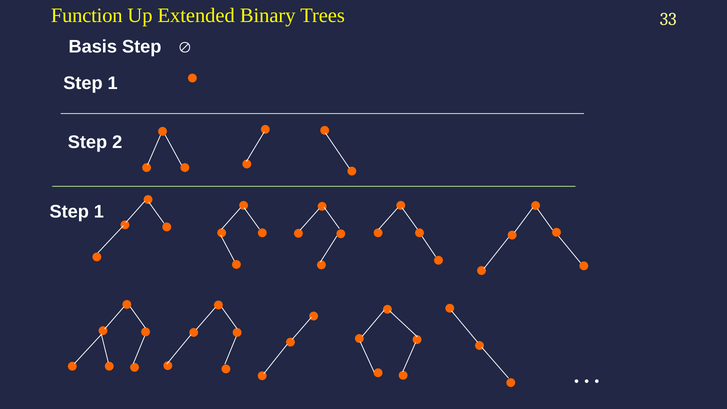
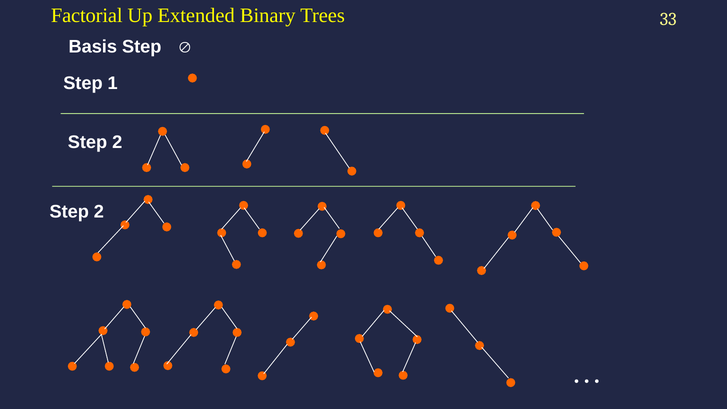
Function: Function -> Factorial (87, 16)
1: 1 -> 2 (99, 212)
